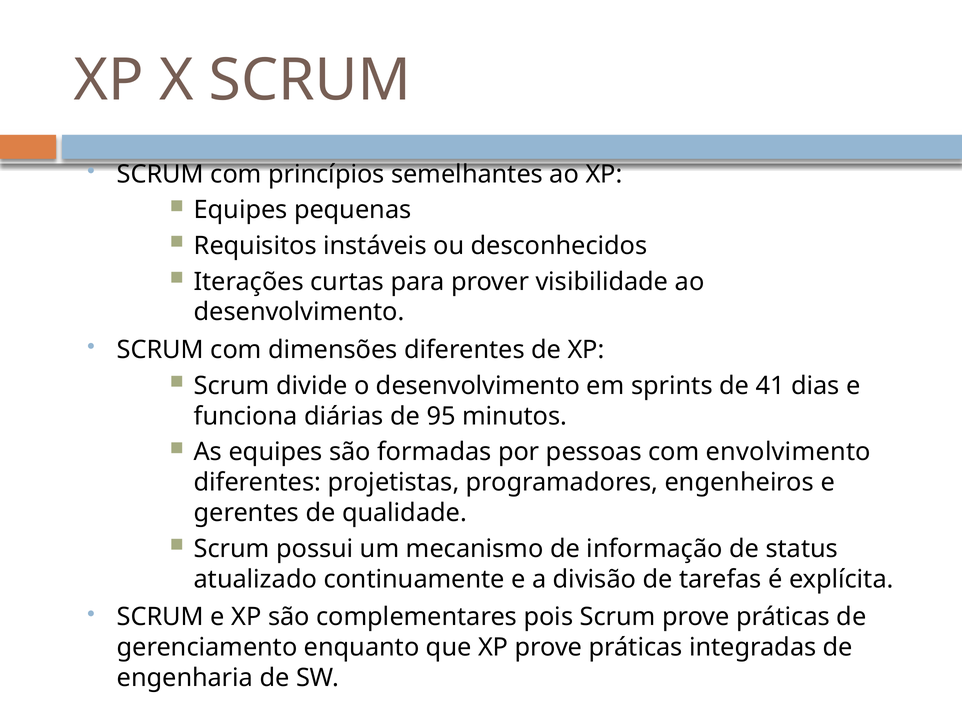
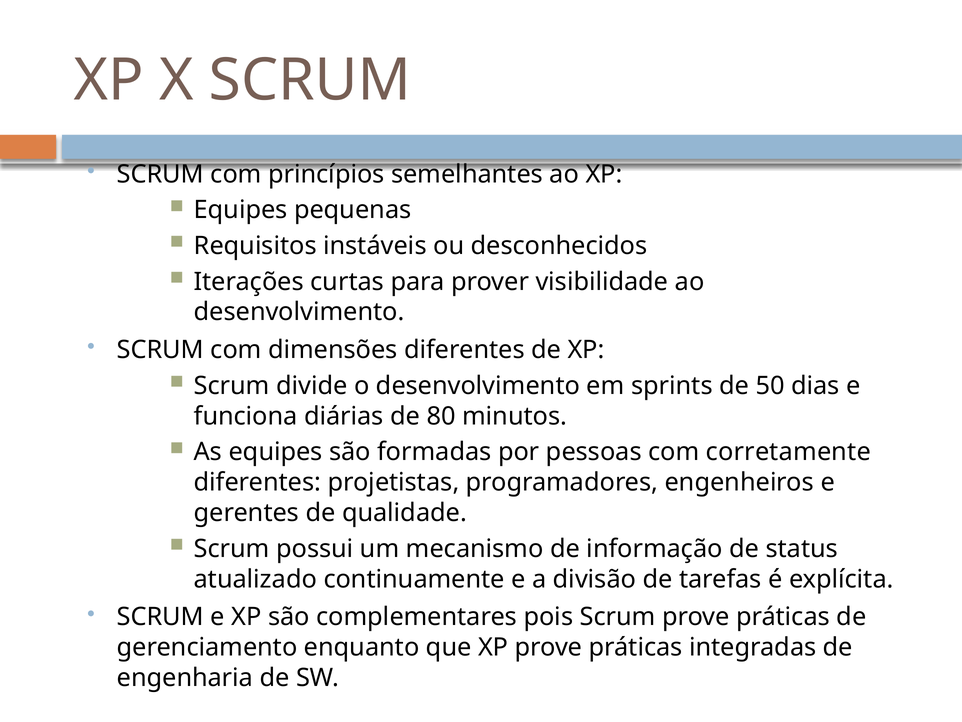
41: 41 -> 50 (770, 385)
95: 95 -> 80 (441, 416)
envolvimento: envolvimento -> corretamente (788, 452)
